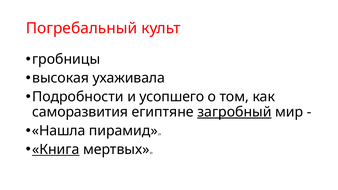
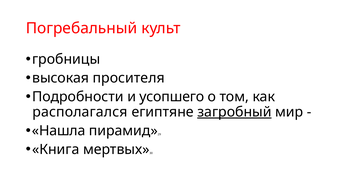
ухаживала: ухаживала -> просителя (129, 78)
саморазвития: саморазвития -> располагался (80, 112)
Книга underline: present -> none (56, 149)
